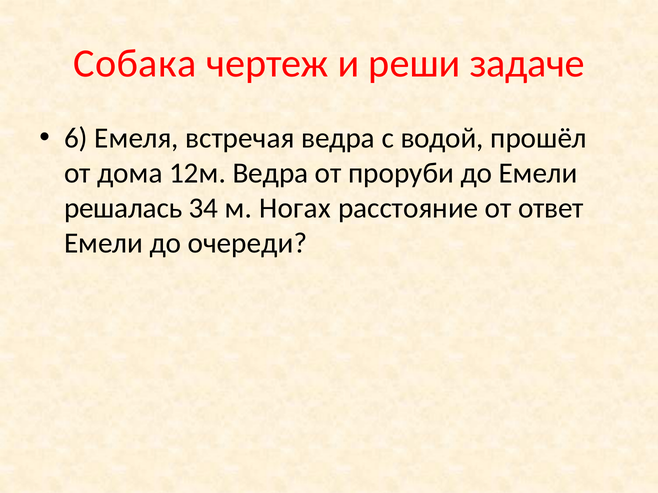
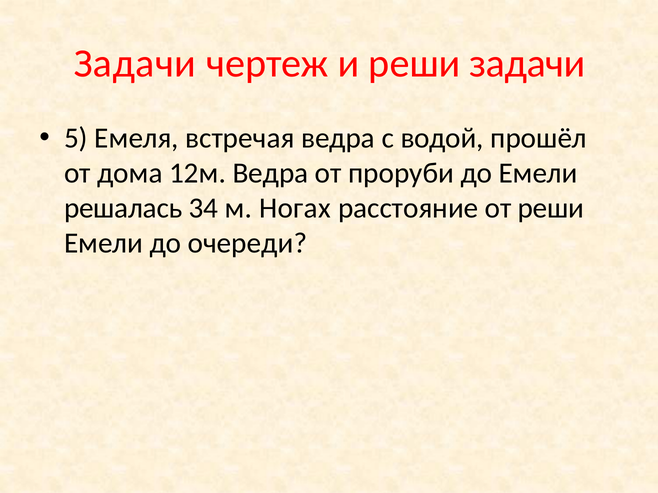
Собака: Собака -> Задачи (135, 64)
реши задаче: задаче -> задачи (527, 64)
6: 6 -> 5 (76, 138)
от ответ: ответ -> реши (551, 208)
